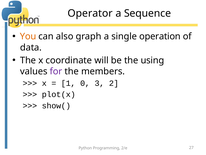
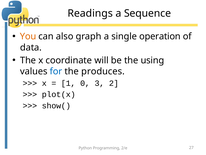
Operator: Operator -> Readings (90, 13)
for colour: purple -> blue (56, 71)
members: members -> produces (103, 71)
